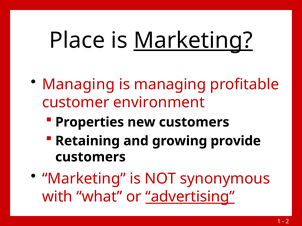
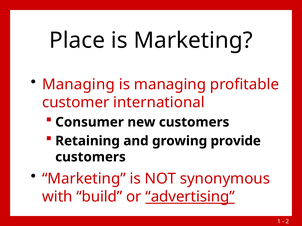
Marketing underline: present -> none (193, 41)
environment: environment -> international (159, 103)
Properties: Properties -> Consumer (90, 122)
what: what -> build (99, 197)
